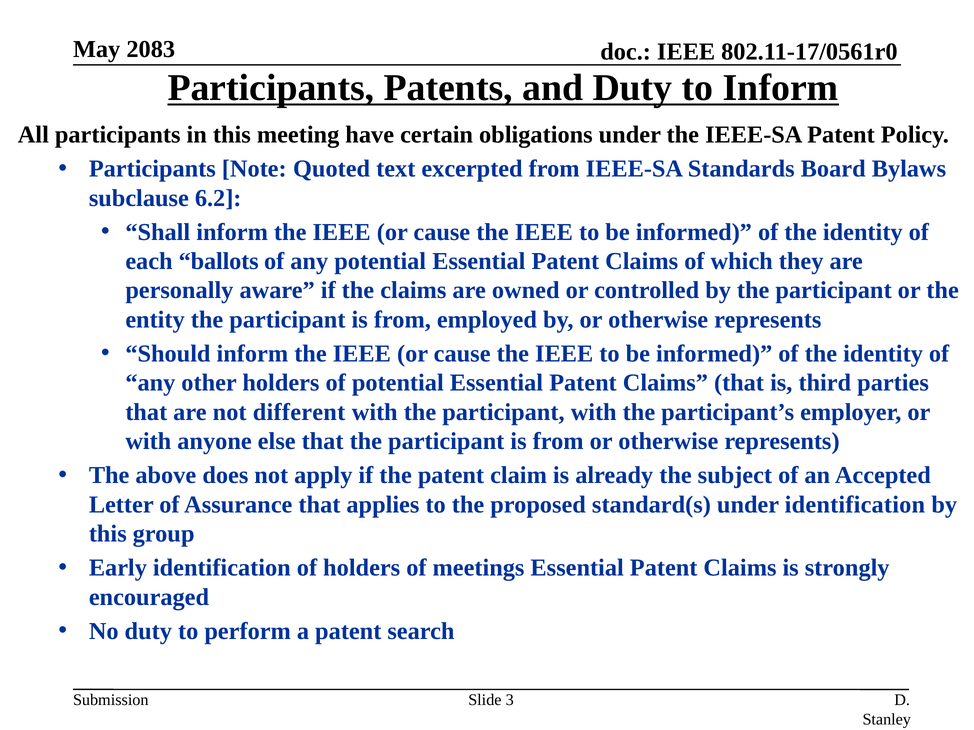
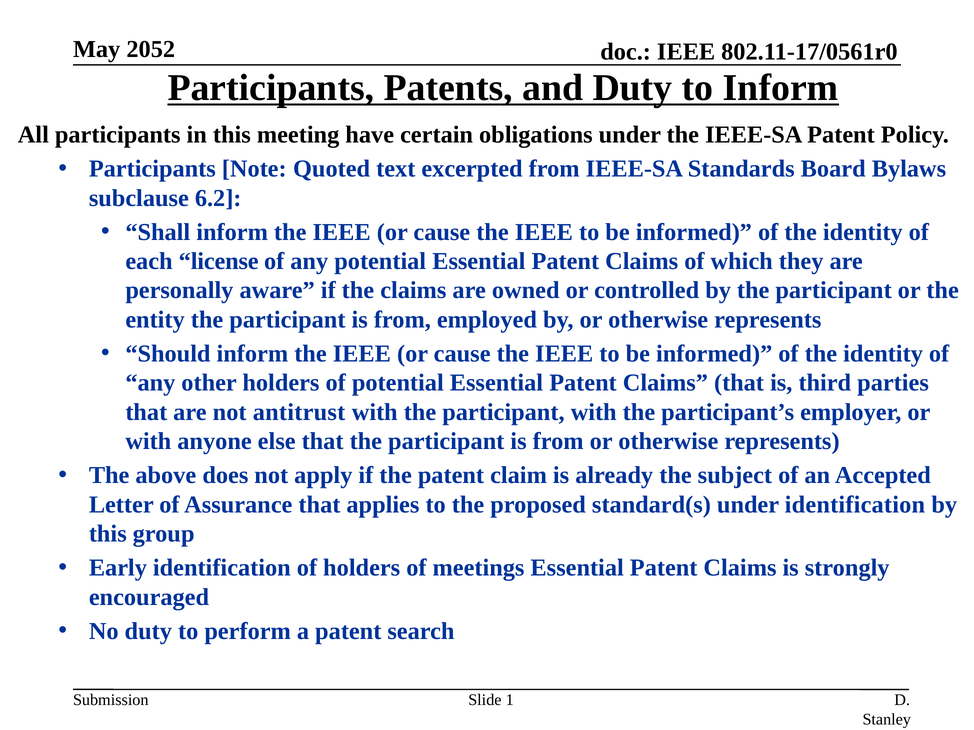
2083: 2083 -> 2052 (151, 49)
ballots: ballots -> license (219, 261)
different: different -> antitrust (299, 412)
3: 3 -> 1 (510, 701)
